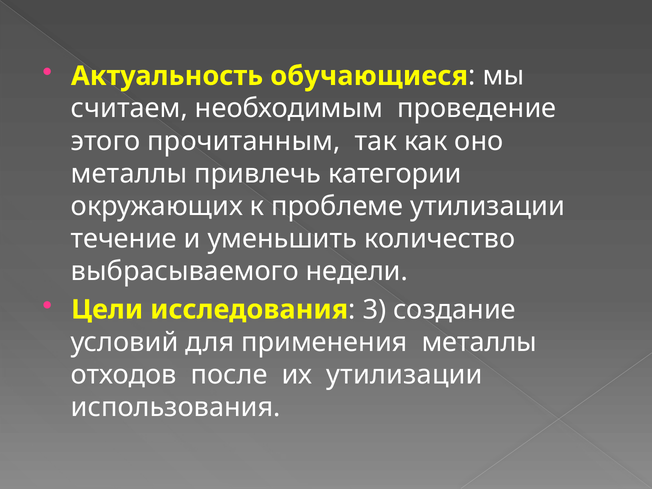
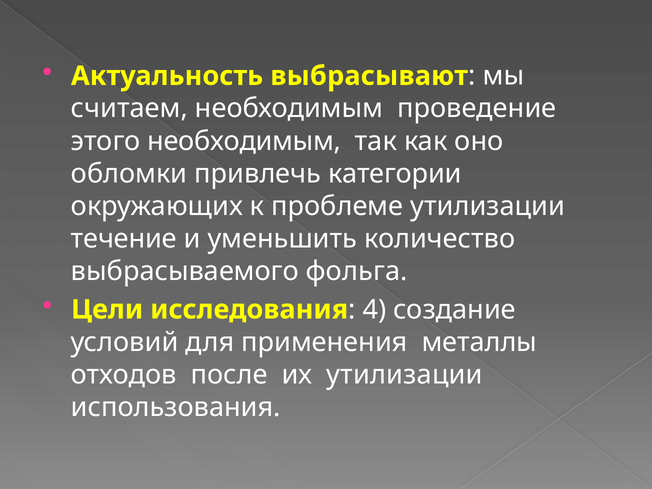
обучающиеся: обучающиеся -> выбрасывают (369, 76)
этого прочитанным: прочитанным -> необходимым (244, 141)
металлы: металлы -> обломки (129, 174)
недели: недели -> фольга (357, 272)
3: 3 -> 4 (374, 310)
